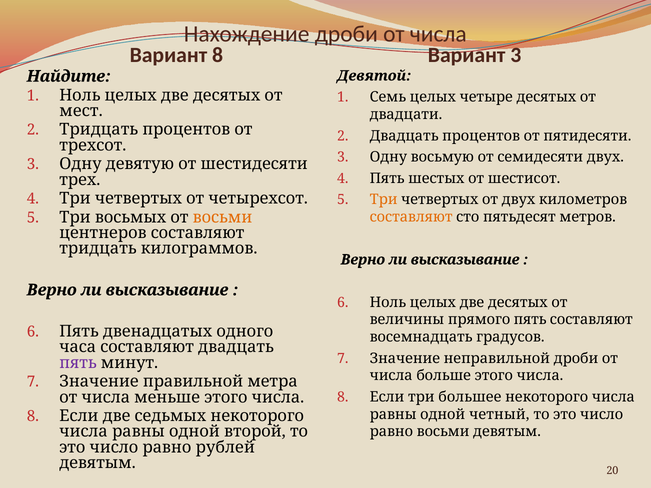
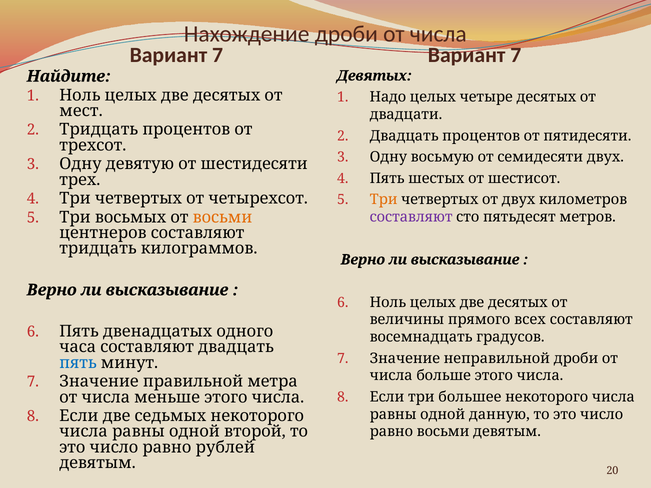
8: 8 -> 7 (218, 55)
3: 3 -> 7 (516, 55)
Девятой: Девятой -> Девятых (374, 76)
Семь: Семь -> Надо (388, 97)
составляют colour: orange -> purple (411, 217)
прямого пять: пять -> всех (530, 320)
пять colour: purple -> blue (78, 363)
четный: четный -> данную (499, 414)
